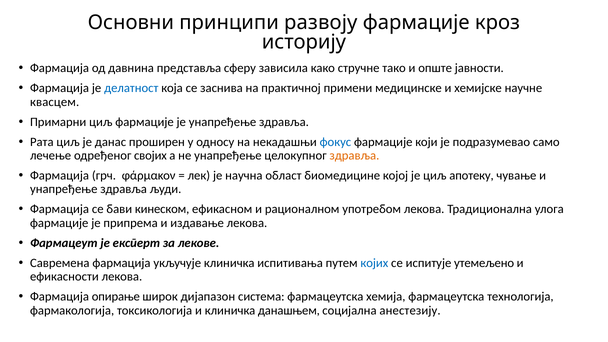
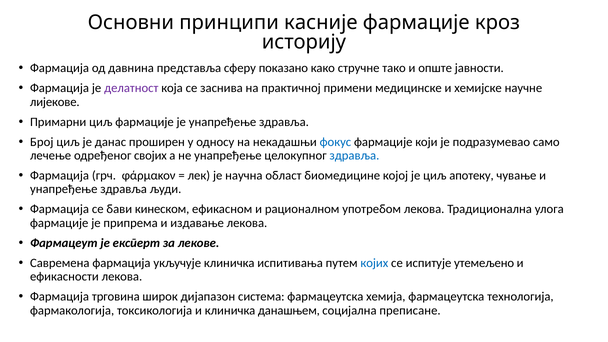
развоју: развоју -> касније (321, 23)
зависила: зависила -> показано (283, 68)
делатност colour: blue -> purple (131, 88)
квасцем: квасцем -> лијекове (55, 102)
Рата: Рата -> Број (42, 142)
здравља colour: orange -> blue (354, 156)
опирање: опирање -> трговина (116, 297)
анестезију: анестезију -> преписане (410, 310)
